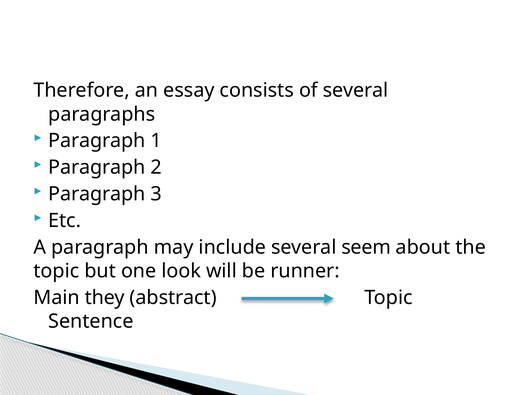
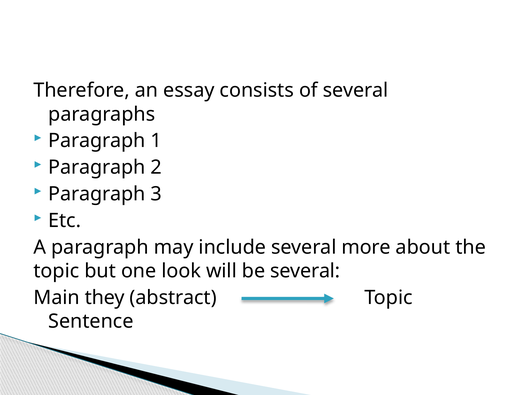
seem: seem -> more (366, 248)
be runner: runner -> several (305, 271)
